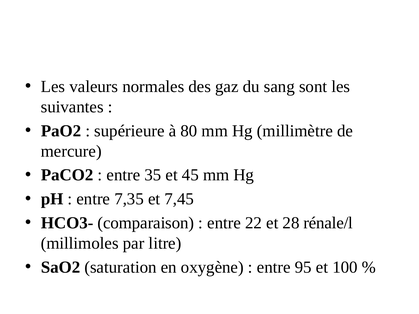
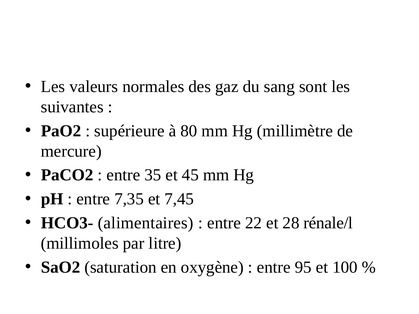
comparaison: comparaison -> alimentaires (146, 223)
